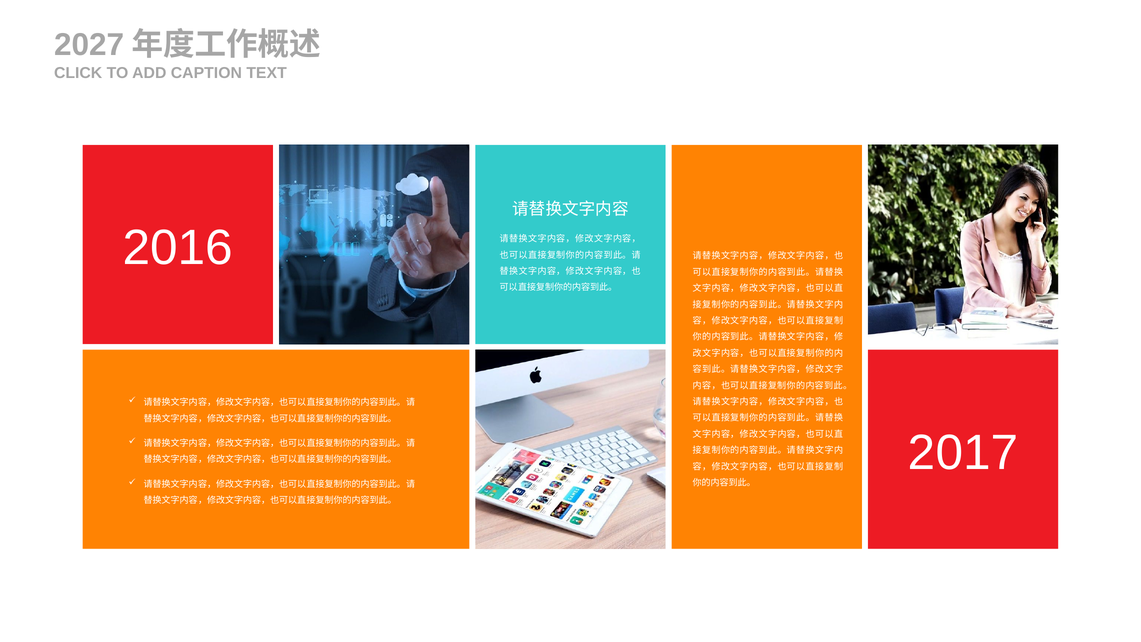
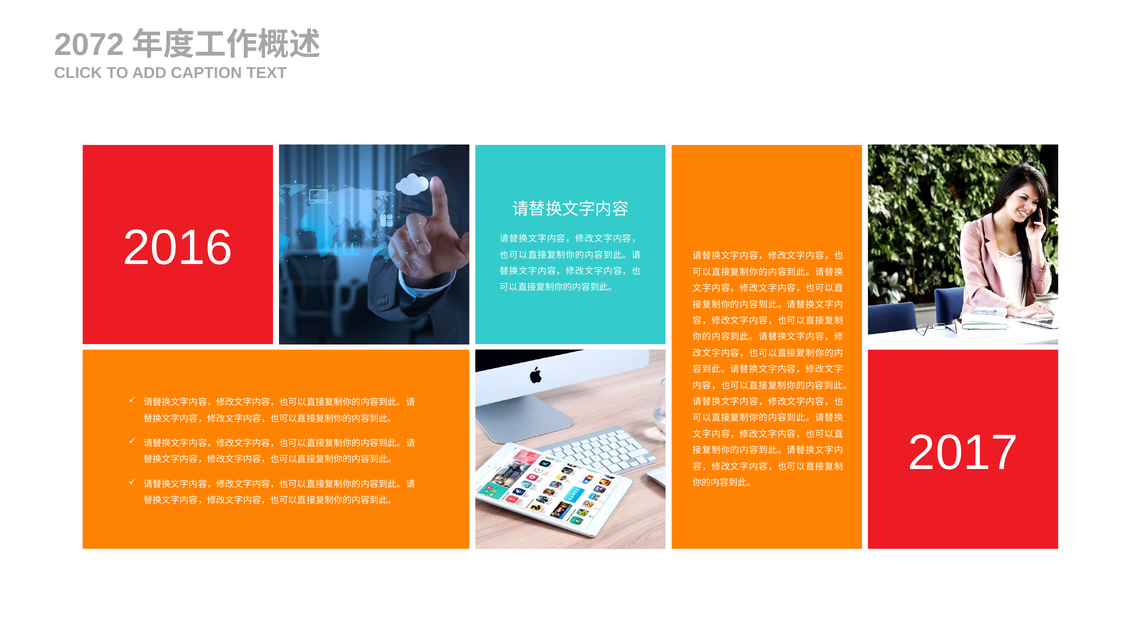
2027: 2027 -> 2072 (89, 45)
